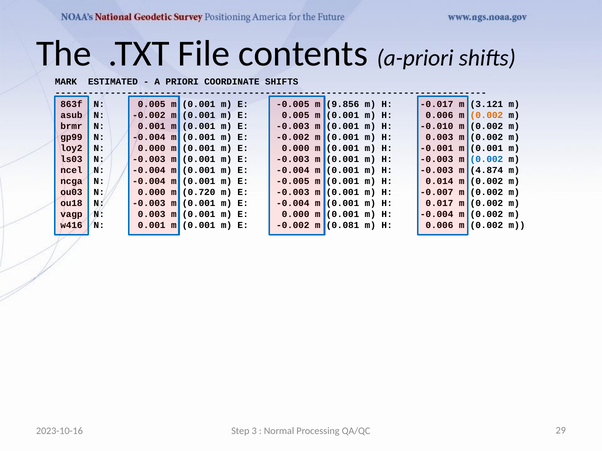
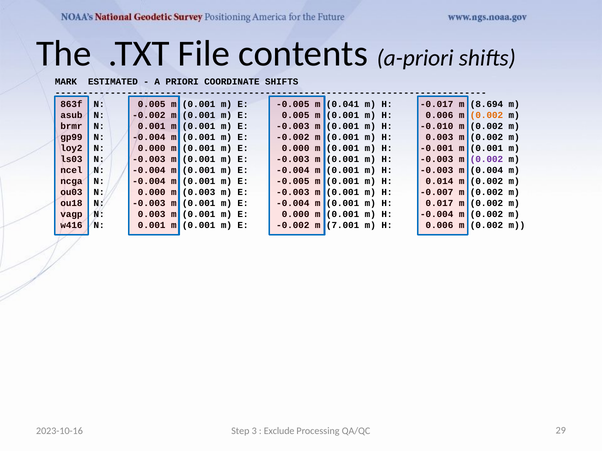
9.856: 9.856 -> 0.041 (343, 104)
3.121: 3.121 -> 8.694 (486, 104)
0.002 colour: blue -> purple (486, 159)
4.874: 4.874 -> 0.004 (486, 170)
0.720: 0.720 -> 0.003 (199, 192)
0.081: 0.081 -> 7.001 (343, 226)
Normal: Normal -> Exclude (279, 431)
